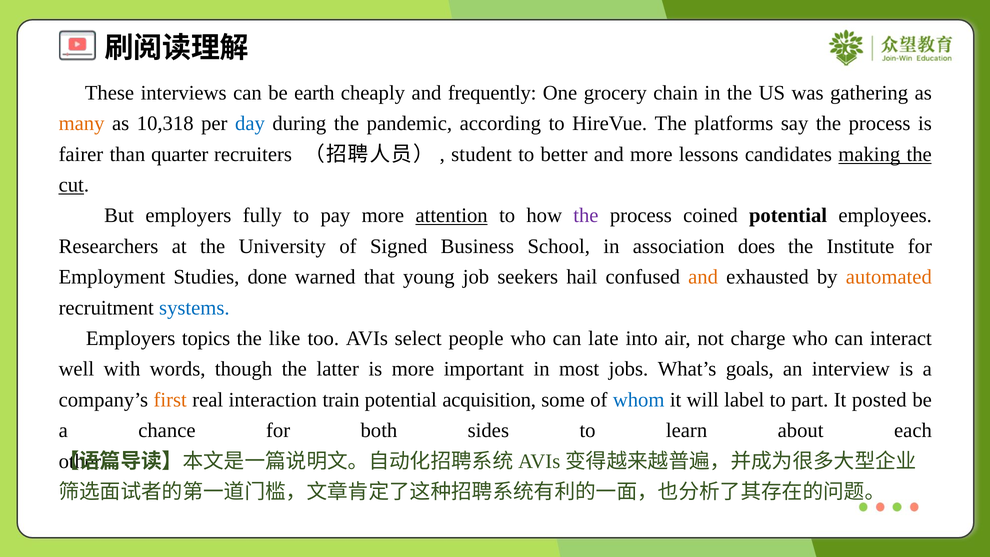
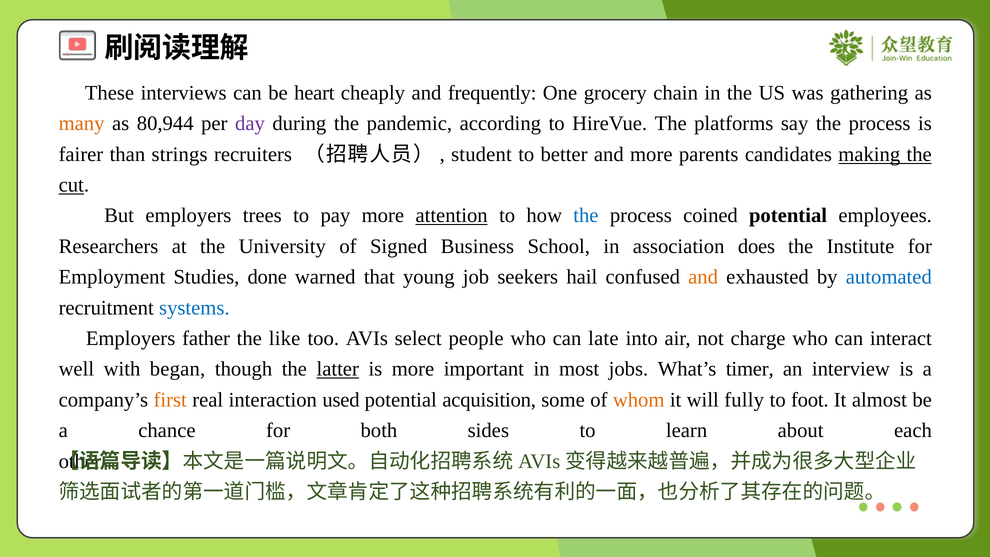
earth: earth -> heart (314, 93)
10,318: 10,318 -> 80,944 (165, 124)
day colour: blue -> purple (250, 124)
quarter: quarter -> strings (180, 154)
lessons: lessons -> parents (709, 154)
fully: fully -> trees (262, 216)
the colour: purple -> blue (586, 216)
automated colour: orange -> blue (889, 277)
topics: topics -> father (206, 338)
words: words -> began (178, 369)
latter underline: none -> present (338, 369)
goals: goals -> timer (750, 369)
train: train -> used (341, 400)
whom colour: blue -> orange (639, 400)
label: label -> fully (744, 400)
part: part -> foot (810, 400)
posted: posted -> almost (879, 400)
